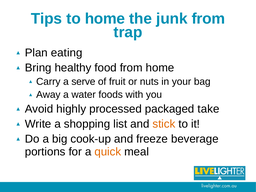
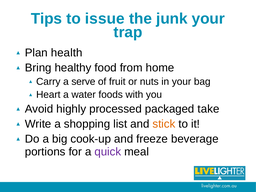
to home: home -> issue (105, 19)
junk from: from -> your (208, 19)
eating: eating -> health (67, 53)
Away: Away -> Heart (48, 95)
quick colour: orange -> purple (108, 152)
